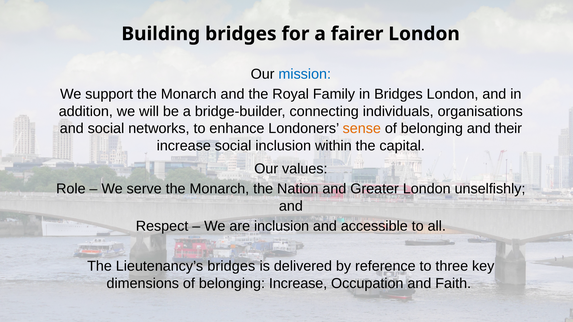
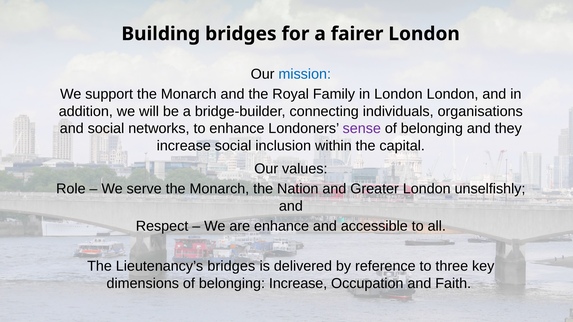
in Bridges: Bridges -> London (398, 94)
sense colour: orange -> purple (362, 129)
their: their -> they (508, 129)
are inclusion: inclusion -> enhance (282, 226)
